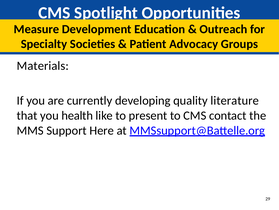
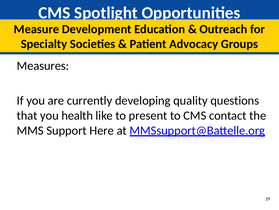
Materials: Materials -> Measures (43, 66)
literature: literature -> questions (235, 100)
